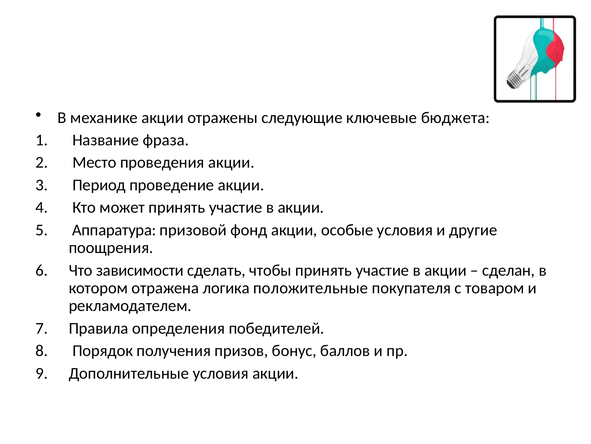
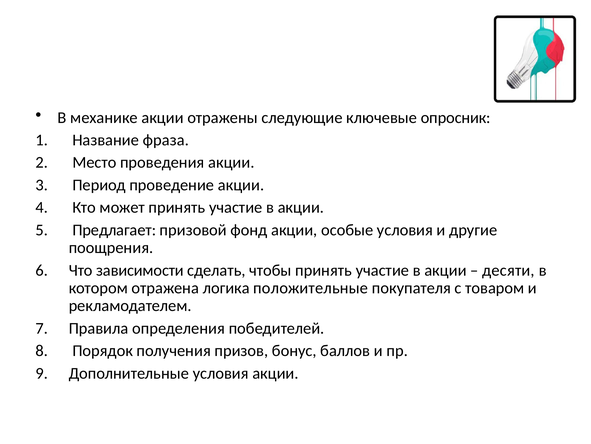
бюджета: бюджета -> опросник (456, 117)
Аппаратура: Аппаратура -> Предлагает (114, 230)
сделан: сделан -> десяти (509, 270)
